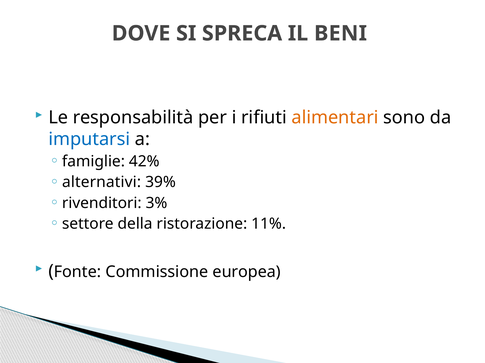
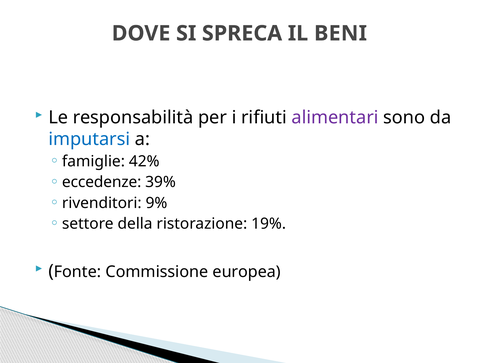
alimentari colour: orange -> purple (335, 118)
alternativi: alternativi -> eccedenze (102, 183)
3%: 3% -> 9% (156, 203)
11%: 11% -> 19% (269, 224)
